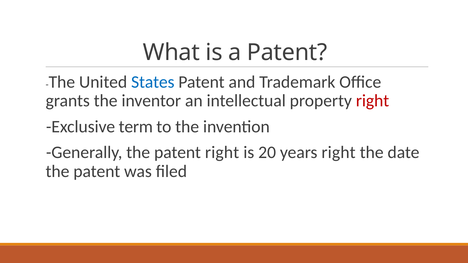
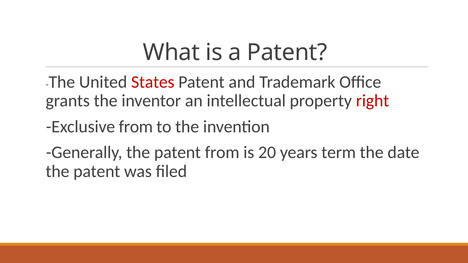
States colour: blue -> red (153, 82)
Exclusive term: term -> from (136, 127)
patent right: right -> from (222, 153)
years right: right -> term (339, 153)
